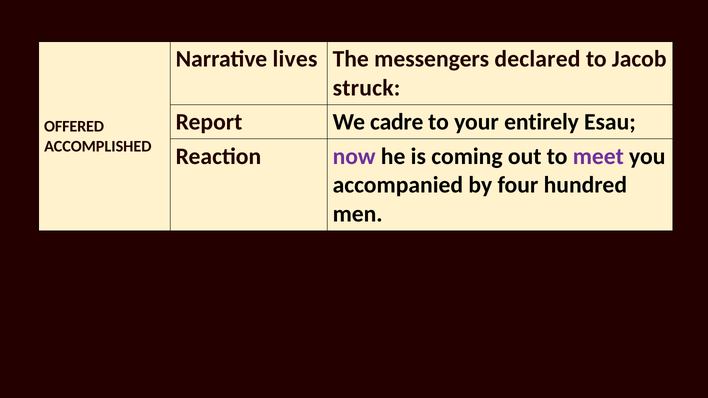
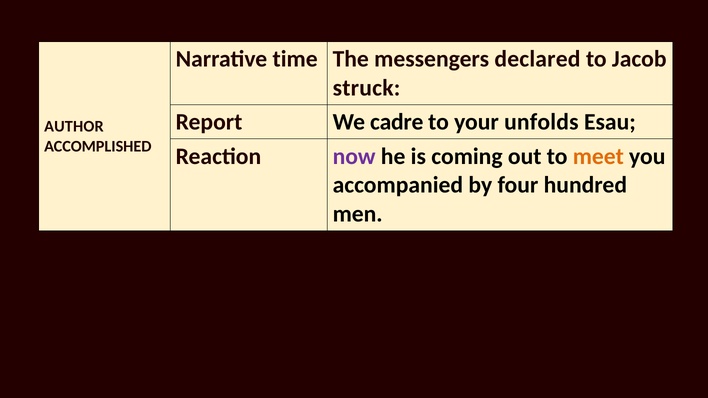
lives: lives -> time (295, 59)
entirely: entirely -> unfolds (541, 122)
OFFERED: OFFERED -> AUTHOR (74, 127)
meet colour: purple -> orange (598, 156)
